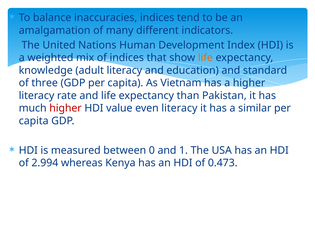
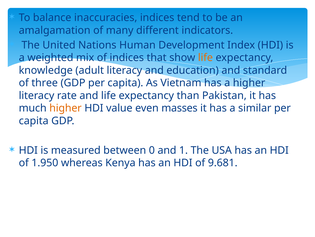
higher colour: red -> orange (66, 108)
even literacy: literacy -> masses (179, 108)
2.994: 2.994 -> 1.950 (45, 162)
0.473: 0.473 -> 9.681 (223, 162)
